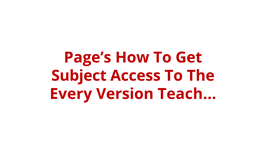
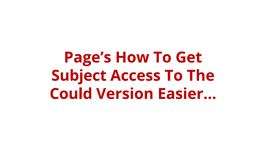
Every: Every -> Could (71, 94)
Teach: Teach -> Easier (187, 94)
